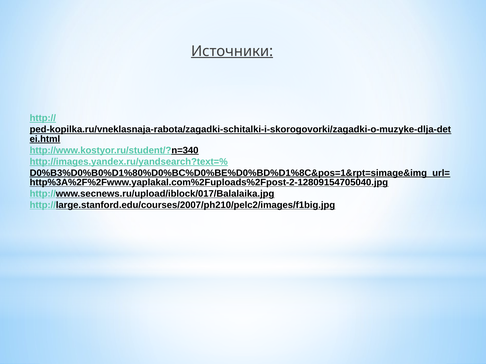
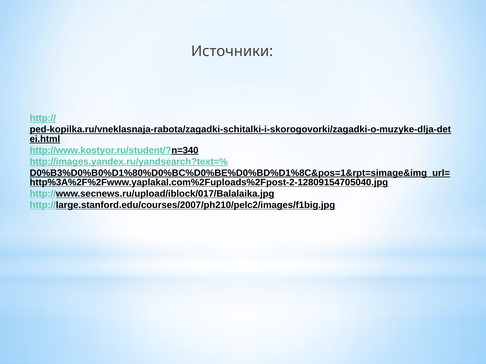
Источники underline: present -> none (232, 51)
